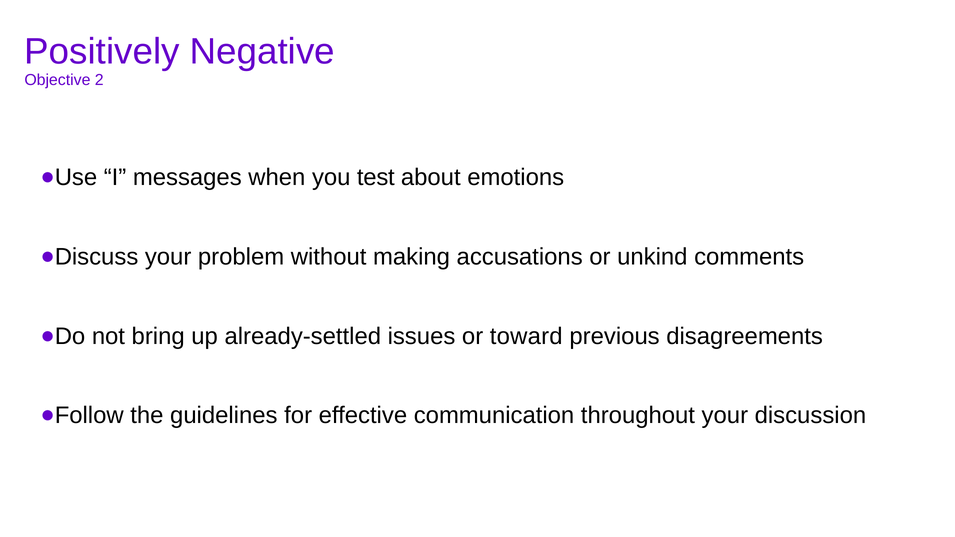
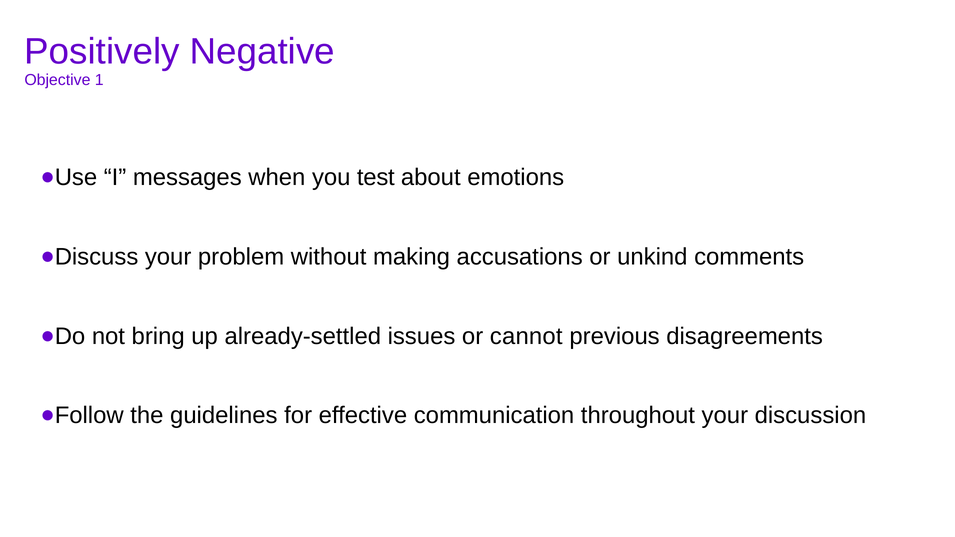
2: 2 -> 1 (99, 80)
toward: toward -> cannot (526, 336)
